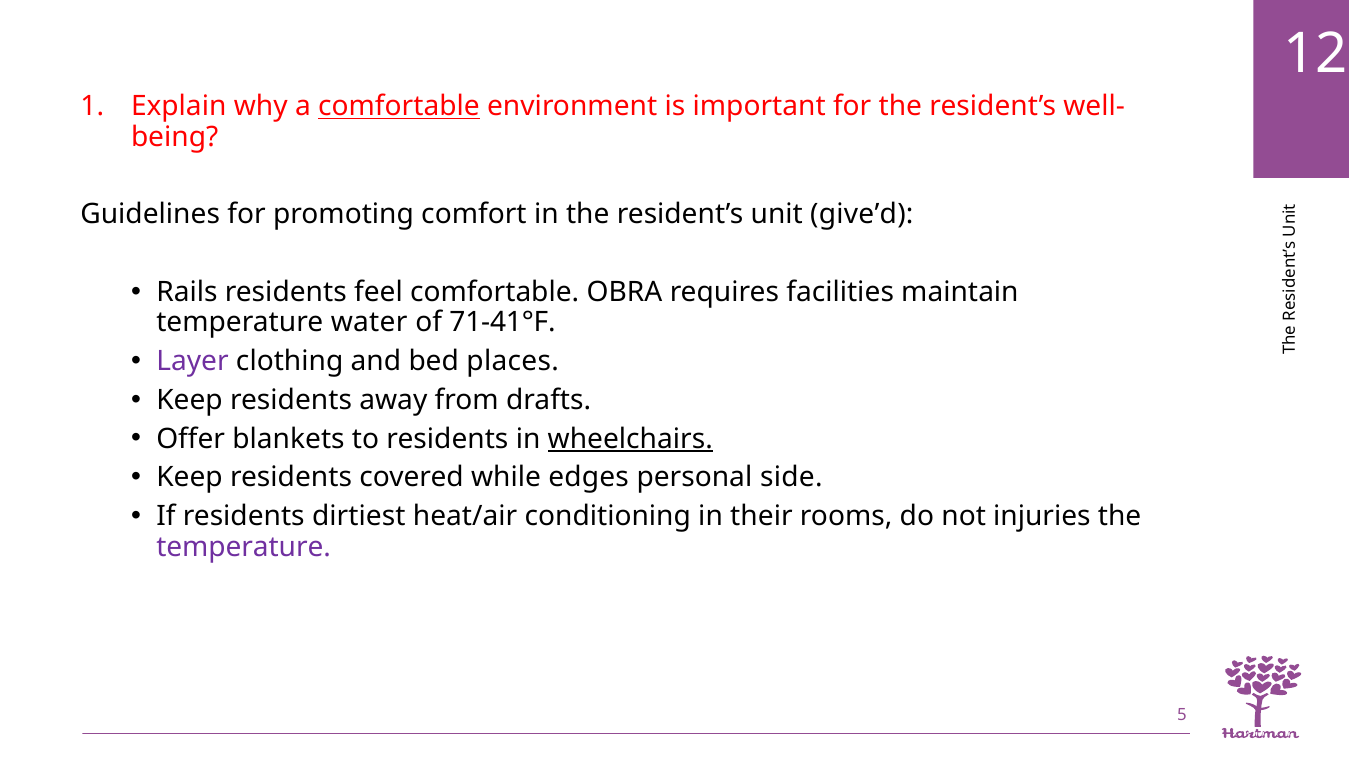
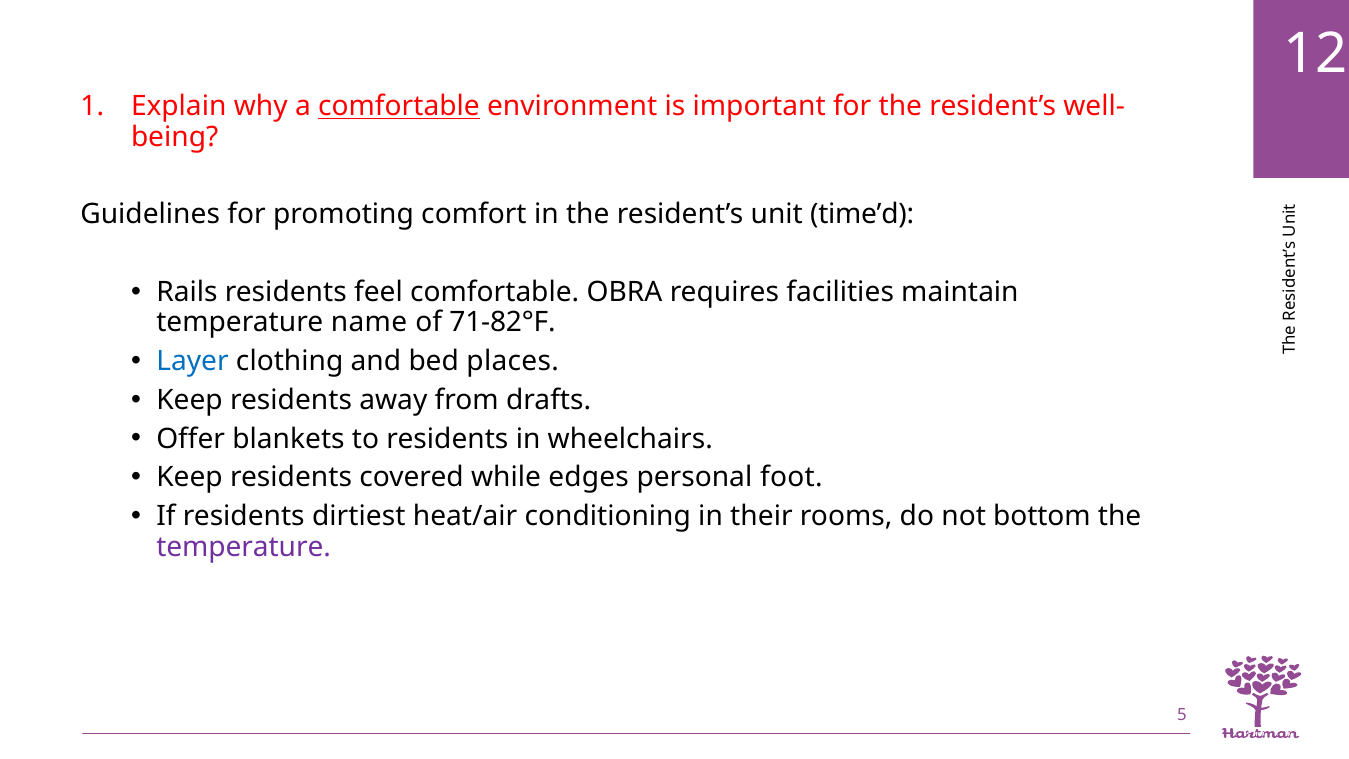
give’d: give’d -> time’d (862, 214)
water: water -> name (369, 322)
71-41°F: 71-41°F -> 71-82°F (502, 322)
Layer colour: purple -> blue (192, 361)
wheelchairs underline: present -> none (630, 439)
side: side -> foot (791, 477)
injuries: injuries -> bottom (1042, 516)
